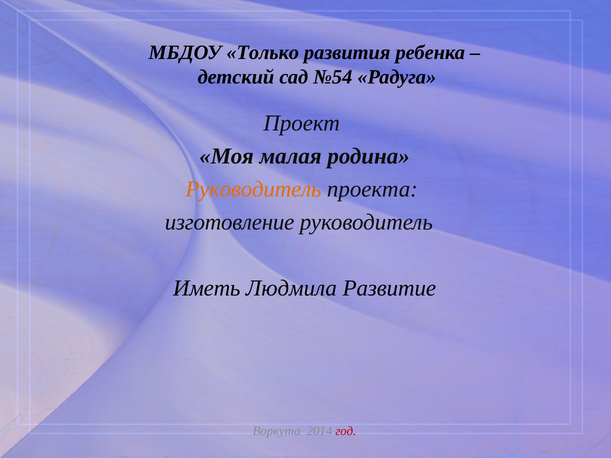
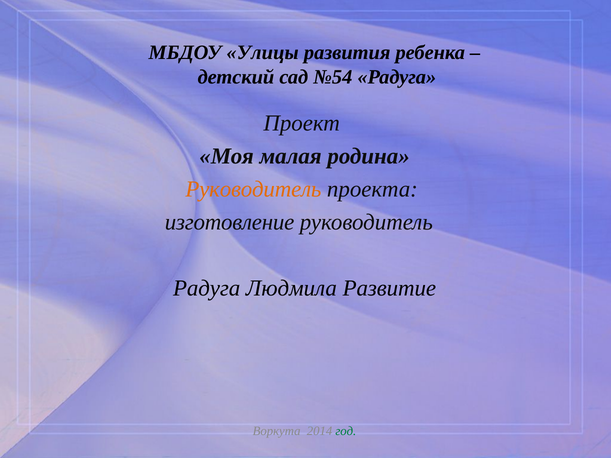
Только: Только -> Улицы (263, 53)
Иметь: Иметь -> Радуга (207, 288)
год colour: red -> green (346, 432)
